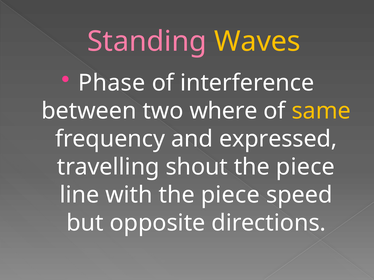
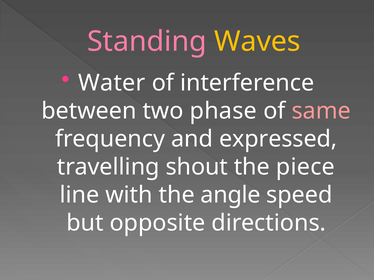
Phase: Phase -> Water (112, 83)
where: where -> phase (223, 111)
same colour: yellow -> pink (321, 111)
with the piece: piece -> angle (231, 195)
